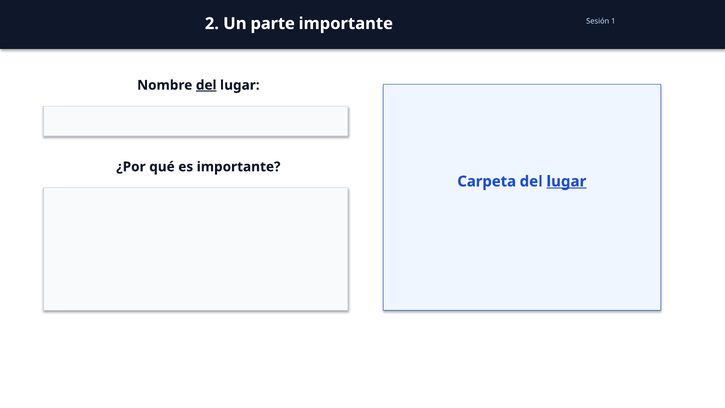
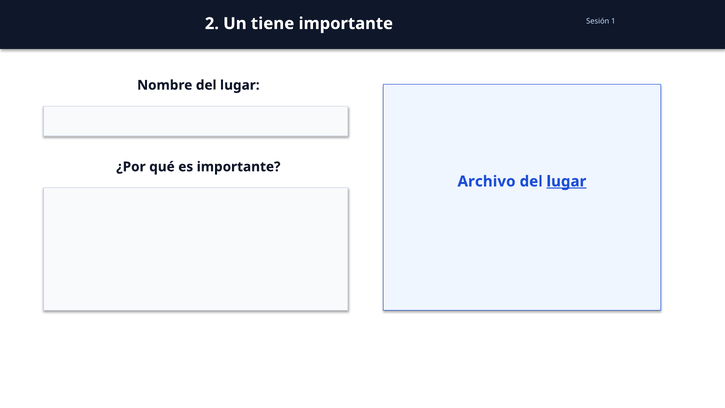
parte: parte -> tiene (273, 24)
del underline: present -> none (206, 85)
Carpeta: Carpeta -> Archivo (487, 181)
